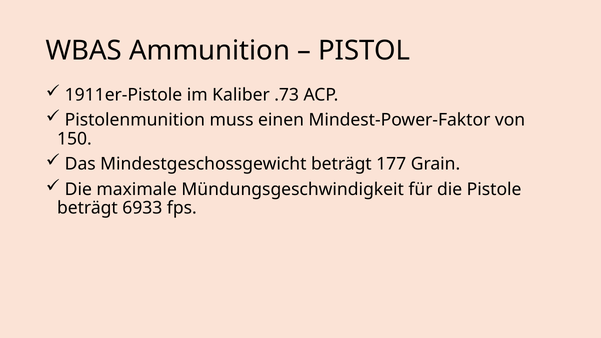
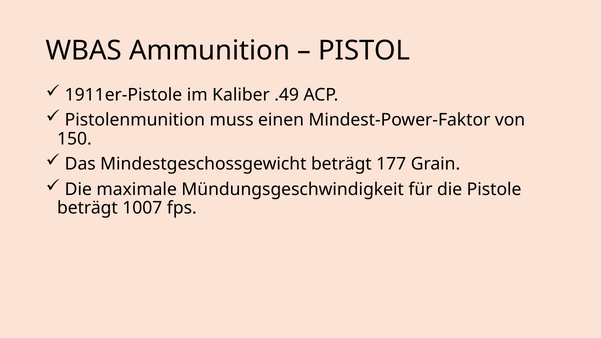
.73: .73 -> .49 (287, 95)
6933: 6933 -> 1007 (142, 208)
